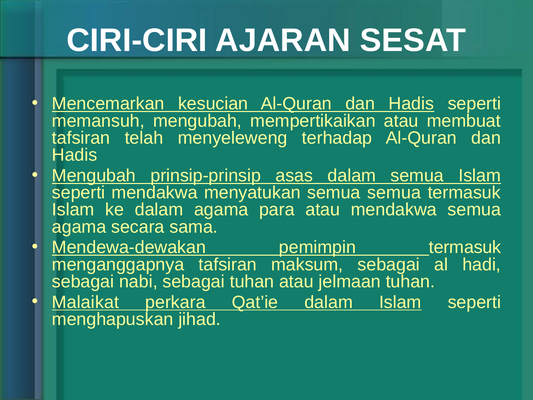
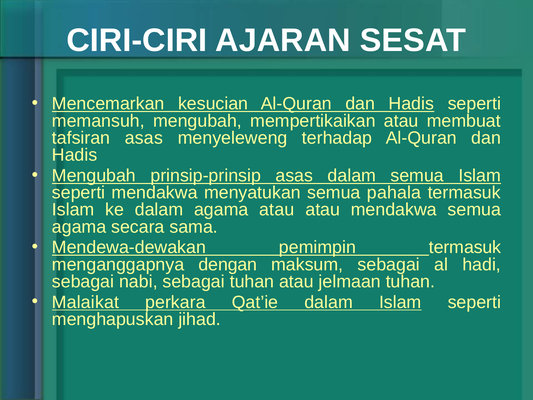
tafsiran telah: telah -> asas (144, 138)
semua semua: semua -> pahala (394, 193)
agama para: para -> atau (277, 210)
menganggapnya tafsiran: tafsiran -> dengan (228, 264)
